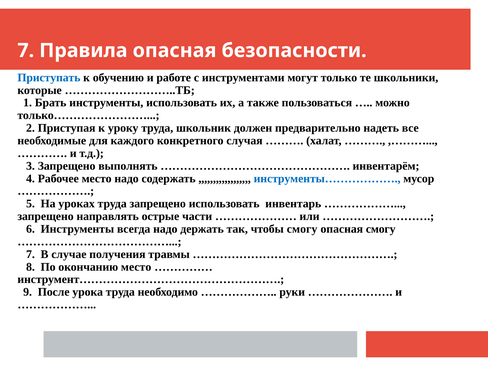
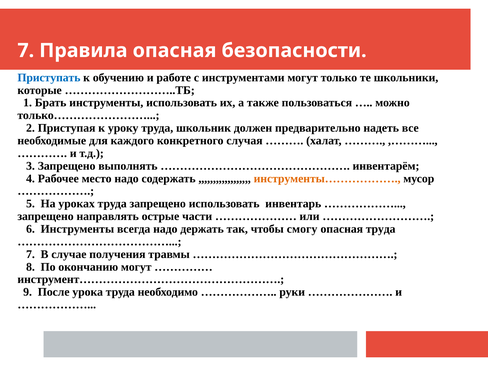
инструменты……………… colour: blue -> orange (327, 178)
опасная смогу: смогу -> труда (381, 229)
окончанию место: место -> могут (136, 267)
